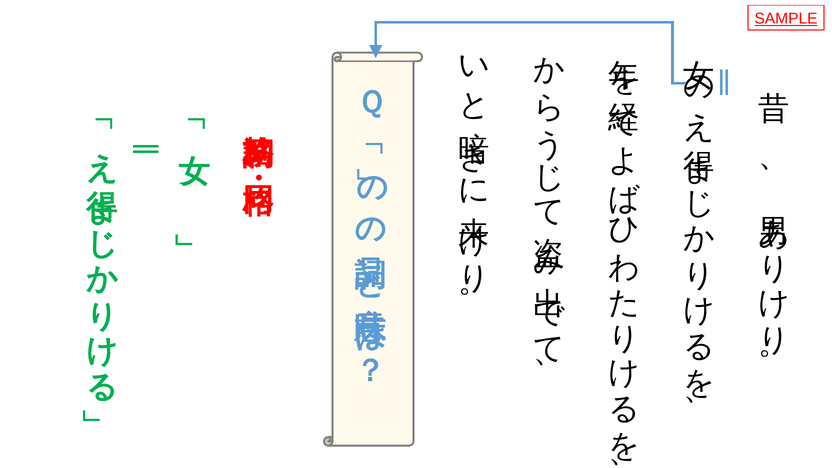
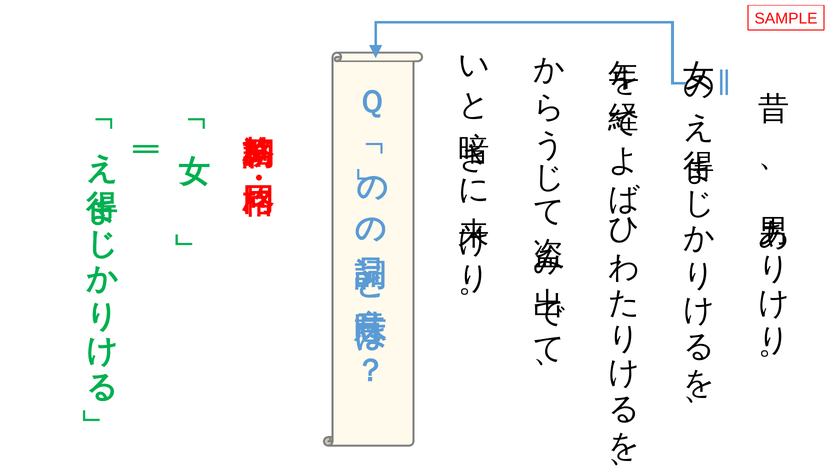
SAMPLE underline: present -> none (786, 19)
